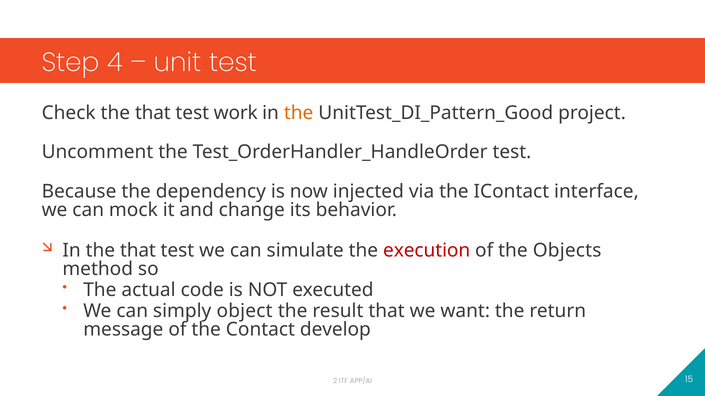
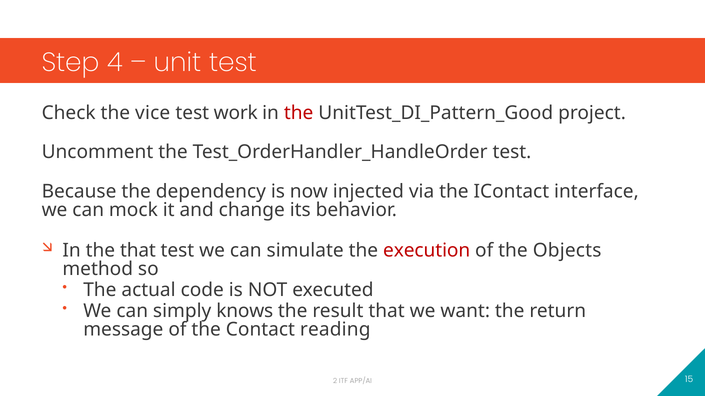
Check the that: that -> vice (153, 113)
the colour: orange -> red (299, 113)
object: object -> knows (245, 311)
develop: develop -> reading (335, 330)
